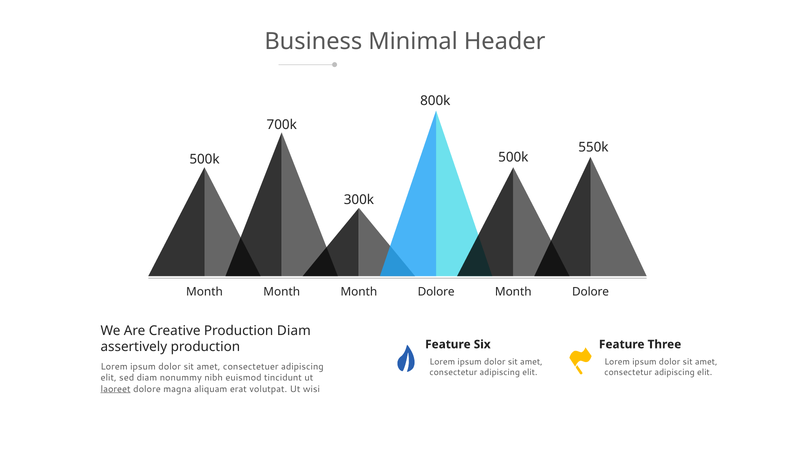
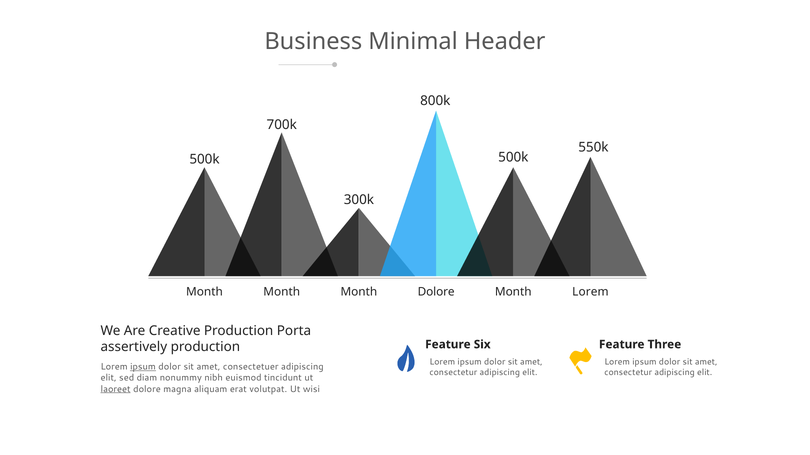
Dolore: Dolore -> Lorem (590, 292)
Production Diam: Diam -> Porta (294, 331)
ipsum underline: none -> present (143, 367)
